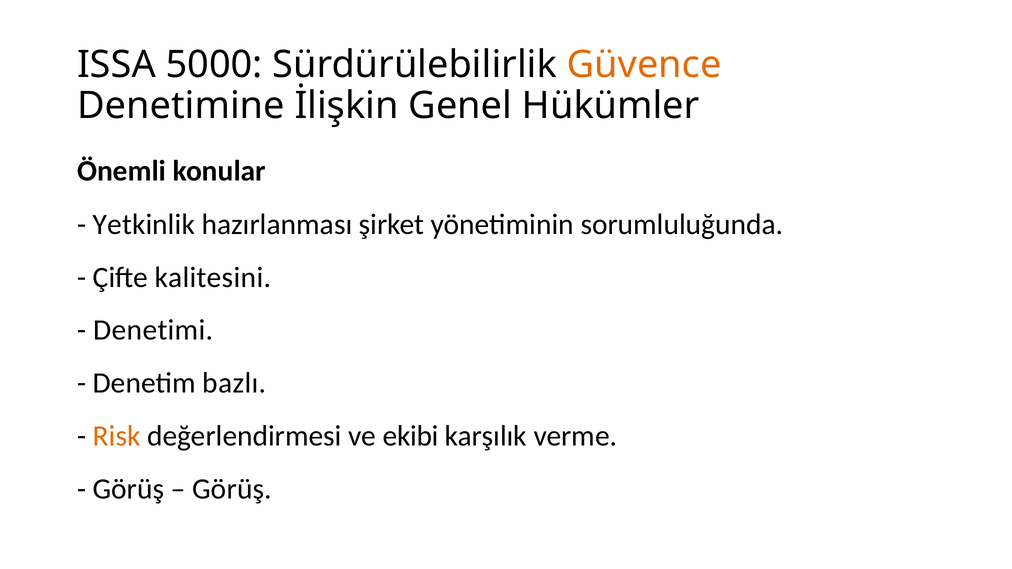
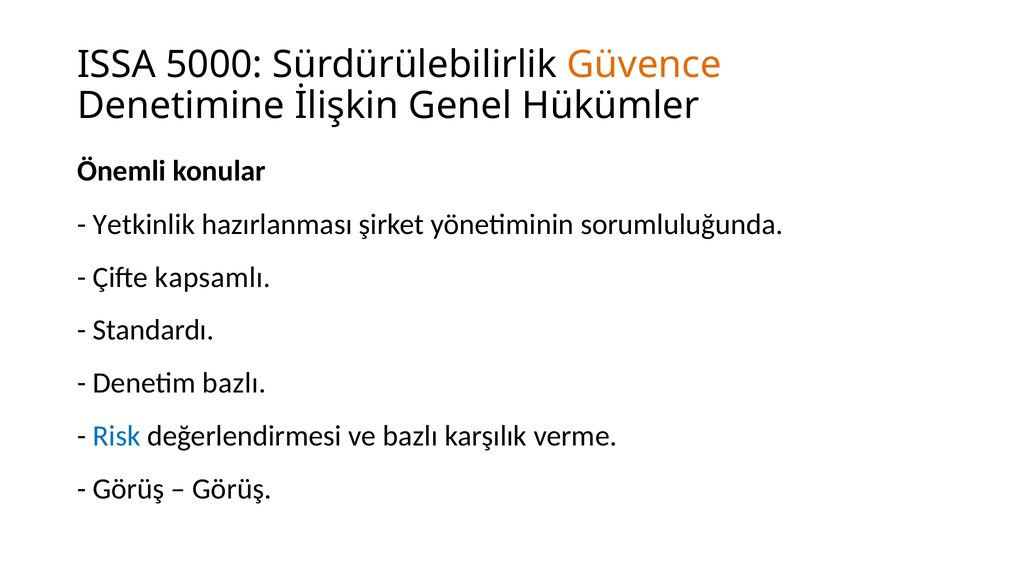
kalitesini: kalitesini -> kapsamlı (213, 277)
Denetimi: Denetimi -> Standardı (153, 330)
Risk colour: orange -> blue (117, 436)
ve ekibi: ekibi -> bazlı (410, 436)
